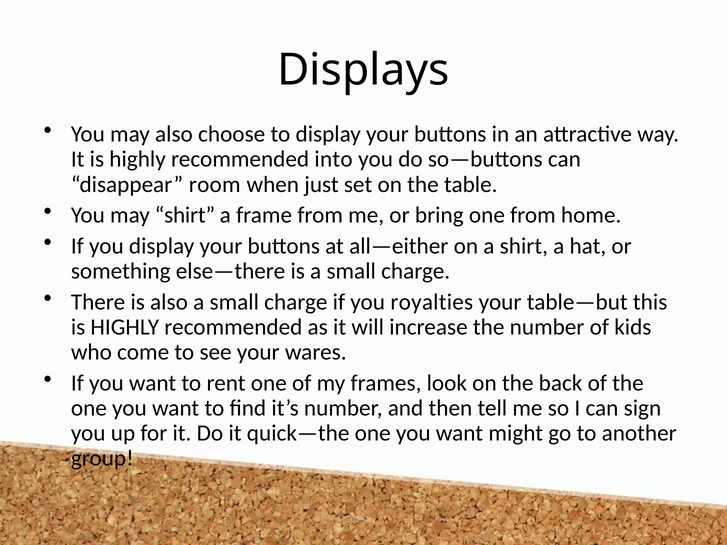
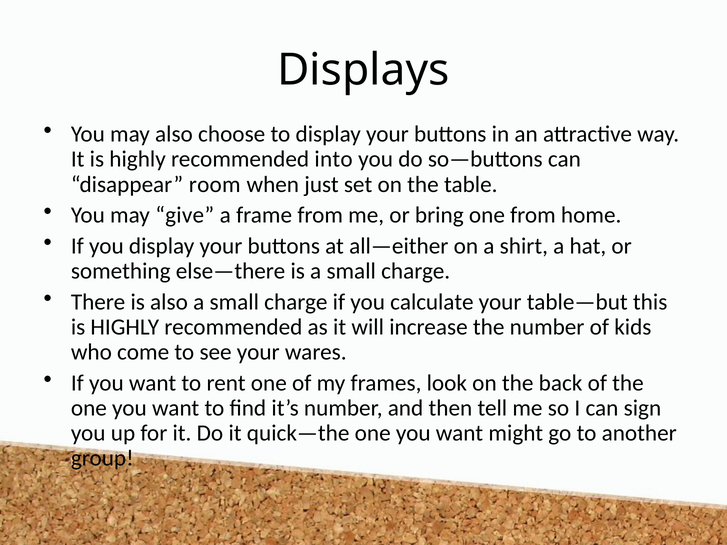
may shirt: shirt -> give (185, 215)
royalties: royalties -> calculate (432, 302)
